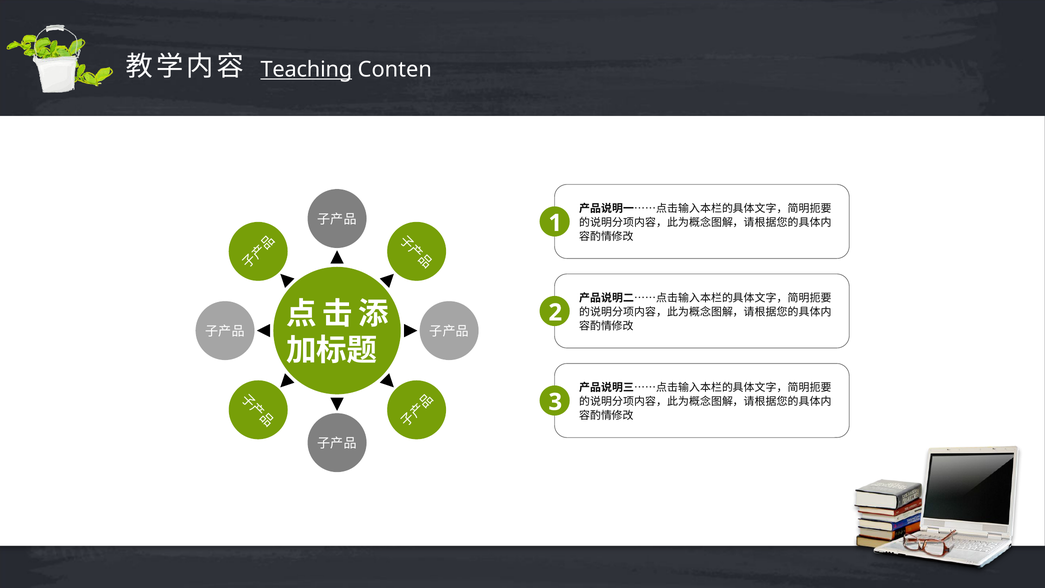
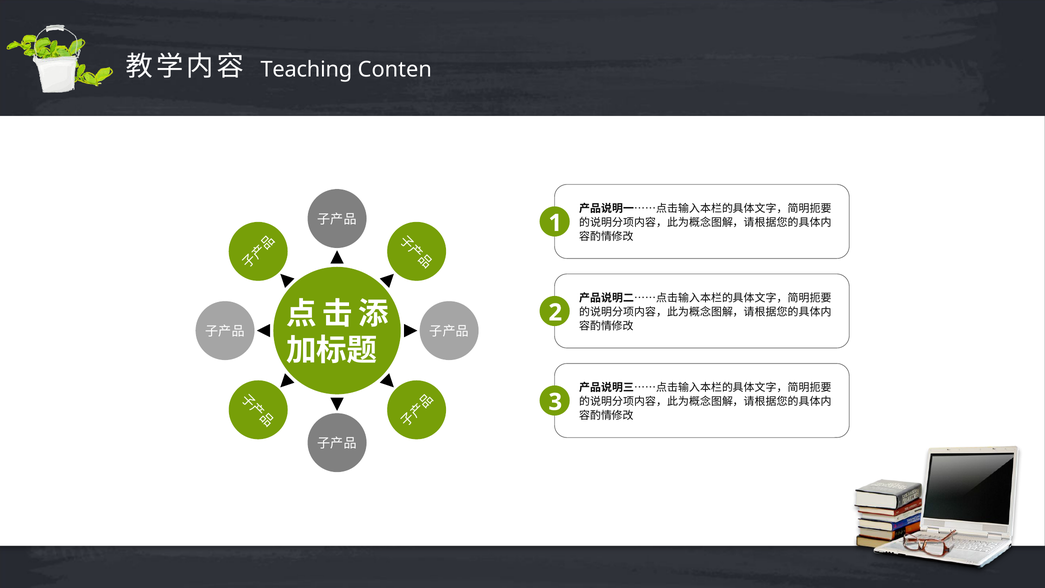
Teaching underline: present -> none (306, 70)
